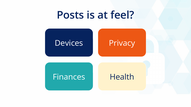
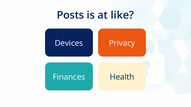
feel: feel -> like (122, 15)
